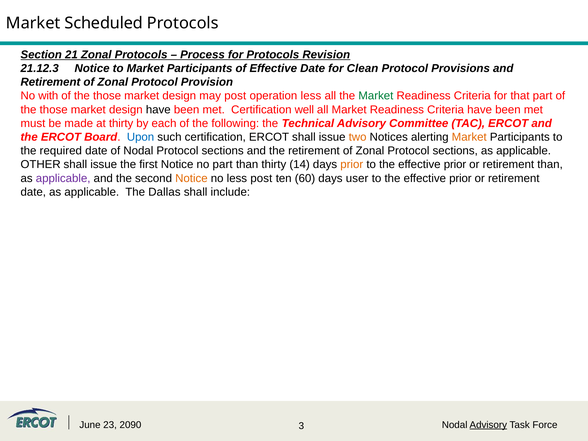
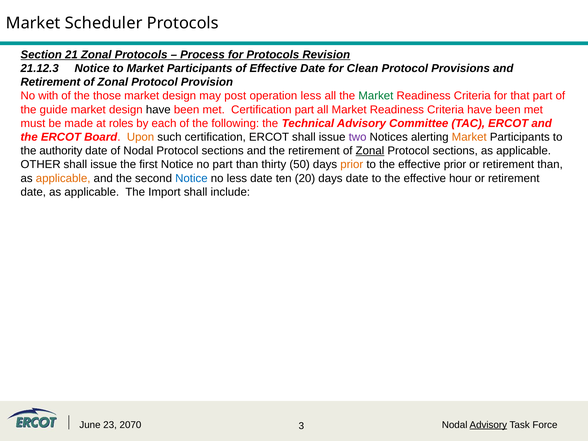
Scheduled: Scheduled -> Scheduler (104, 23)
those: those -> guide (54, 110)
Certification well: well -> part (304, 110)
at thirty: thirty -> roles (121, 123)
Upon colour: blue -> orange (141, 137)
two colour: orange -> purple (358, 137)
required: required -> authority (61, 151)
Zonal underline: none -> present (370, 151)
14: 14 -> 50 (300, 165)
applicable colour: purple -> orange (63, 178)
Notice colour: orange -> blue (191, 178)
less post: post -> date (261, 178)
60: 60 -> 20 (305, 178)
days user: user -> date (357, 178)
prior: prior -> hour (460, 178)
Dallas: Dallas -> Import (164, 192)
2090: 2090 -> 2070 (130, 425)
